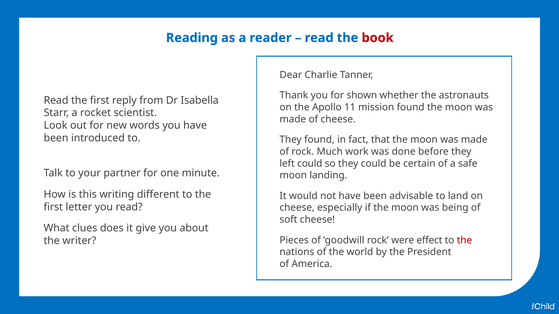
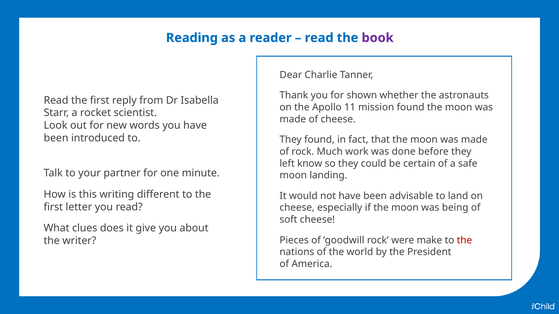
book colour: red -> purple (378, 38)
left could: could -> know (310, 164)
effect: effect -> make (429, 241)
